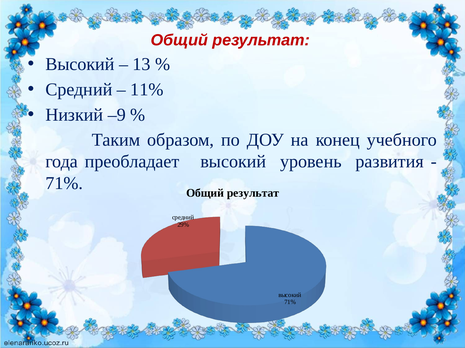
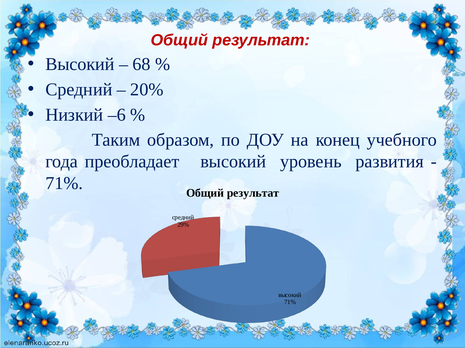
13: 13 -> 68 (142, 64)
11%: 11% -> 20% (147, 90)
–9: –9 -> –6 (117, 115)
